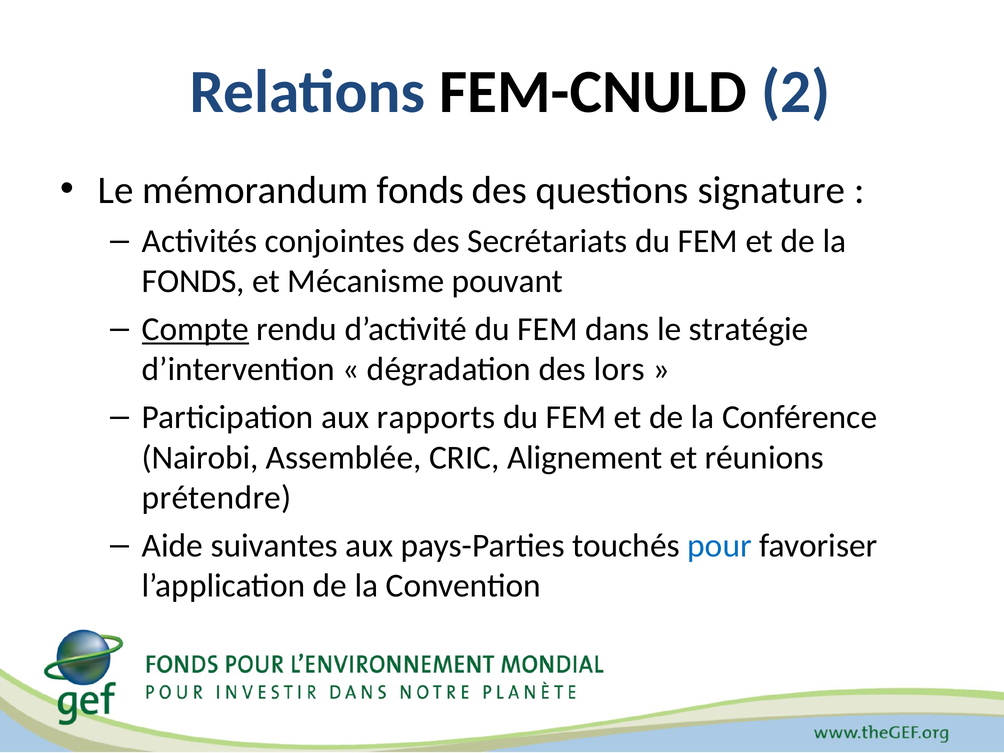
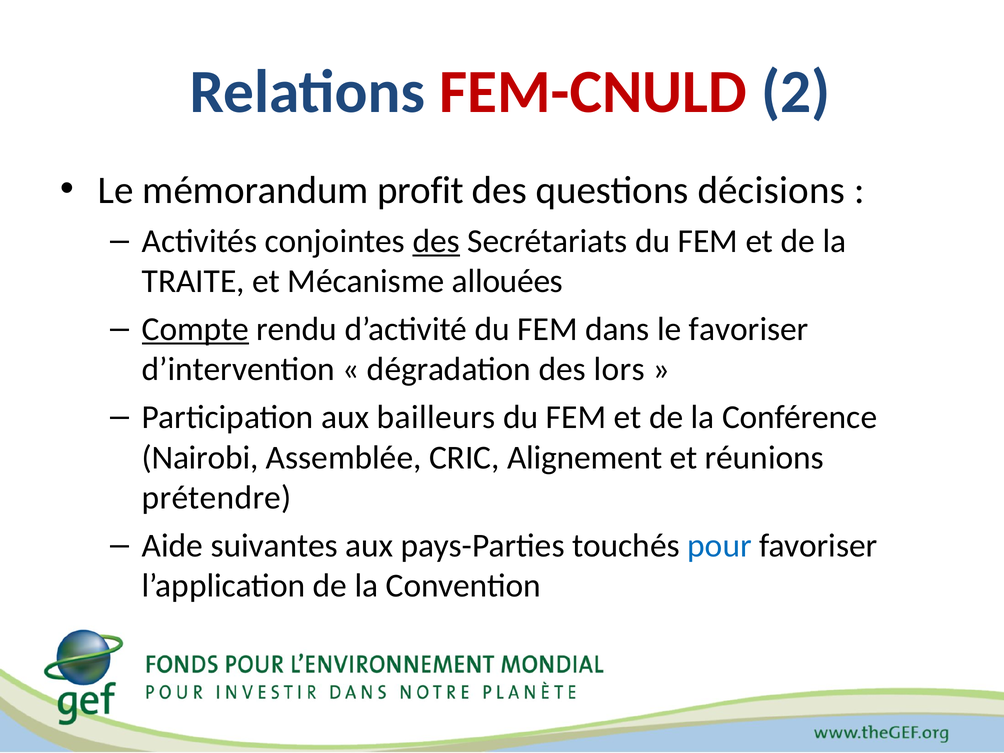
FEM-CNULD colour: black -> red (593, 92)
mémorandum fonds: fonds -> profit (420, 190)
signature: signature -> décisions (771, 190)
des underline: none -> present (436, 241)
FONDS: FONDS -> TRAITE (193, 281)
pouvant: pouvant -> allouées (507, 281)
le stratégie: stratégie -> favoriser (749, 329)
rapports: rapports -> bailleurs (436, 417)
